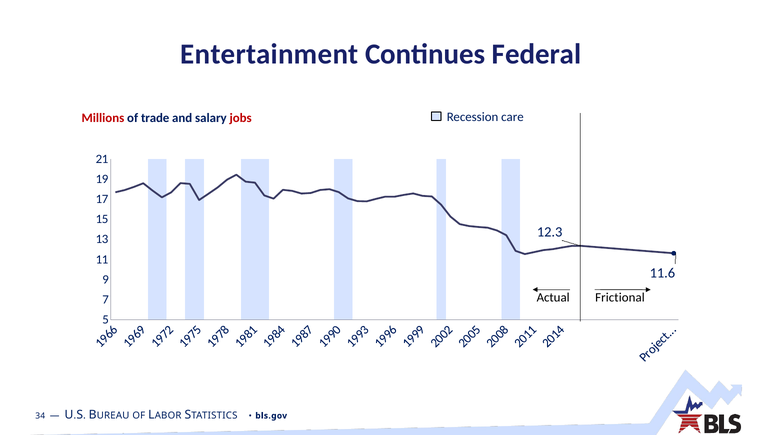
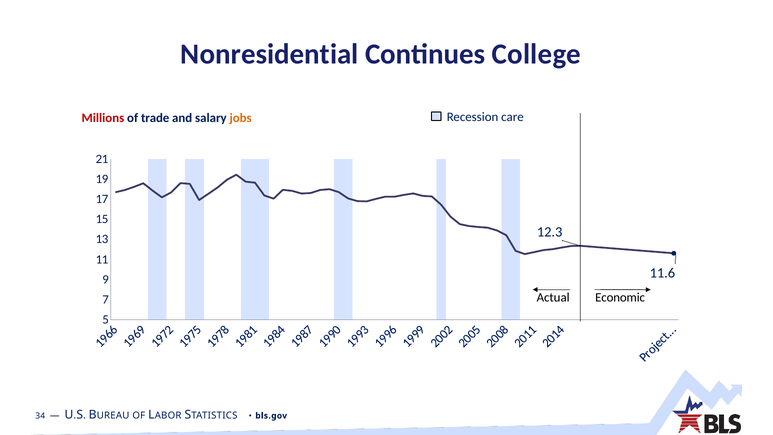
Entertainment: Entertainment -> Nonresidential (270, 54)
Federal: Federal -> College (536, 54)
jobs colour: red -> orange (241, 118)
Frictional: Frictional -> Economic (620, 297)
